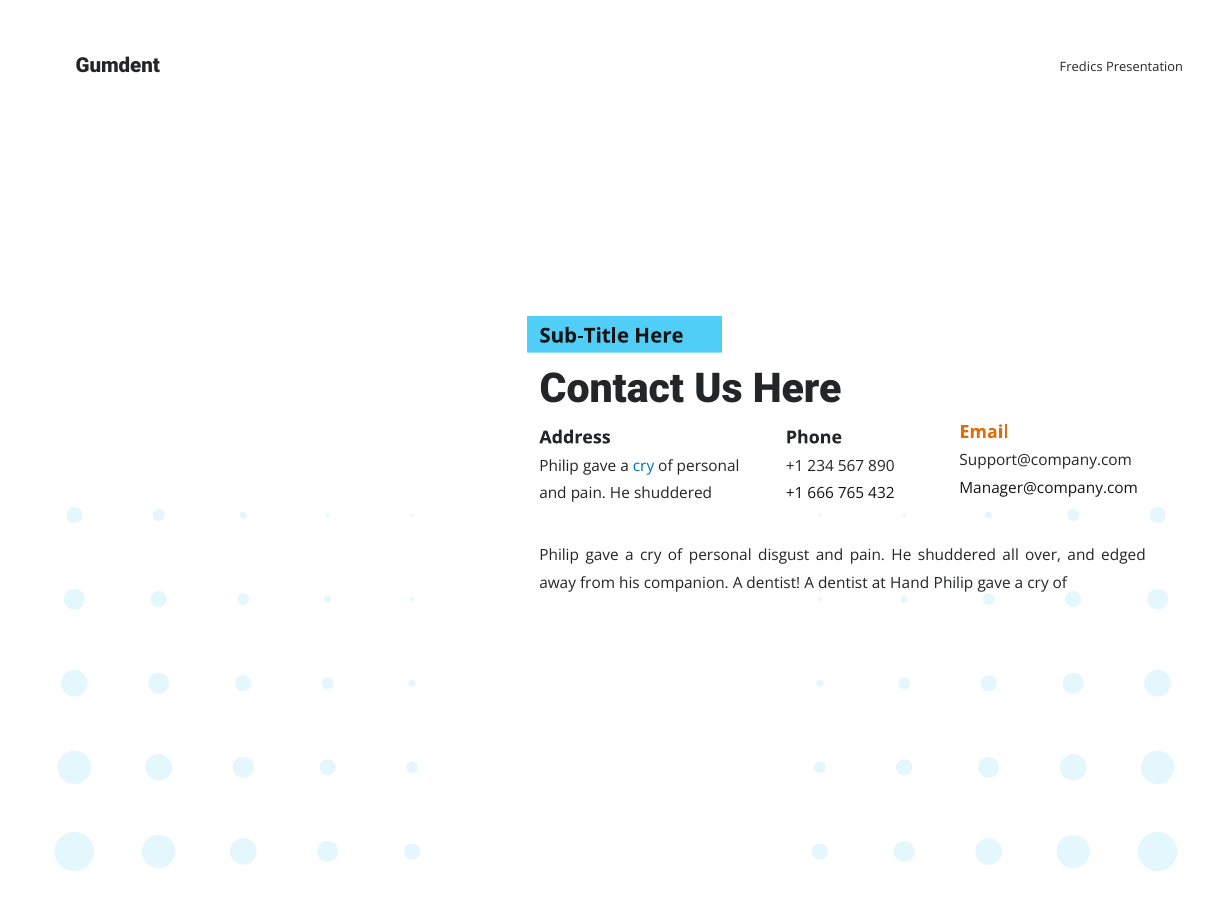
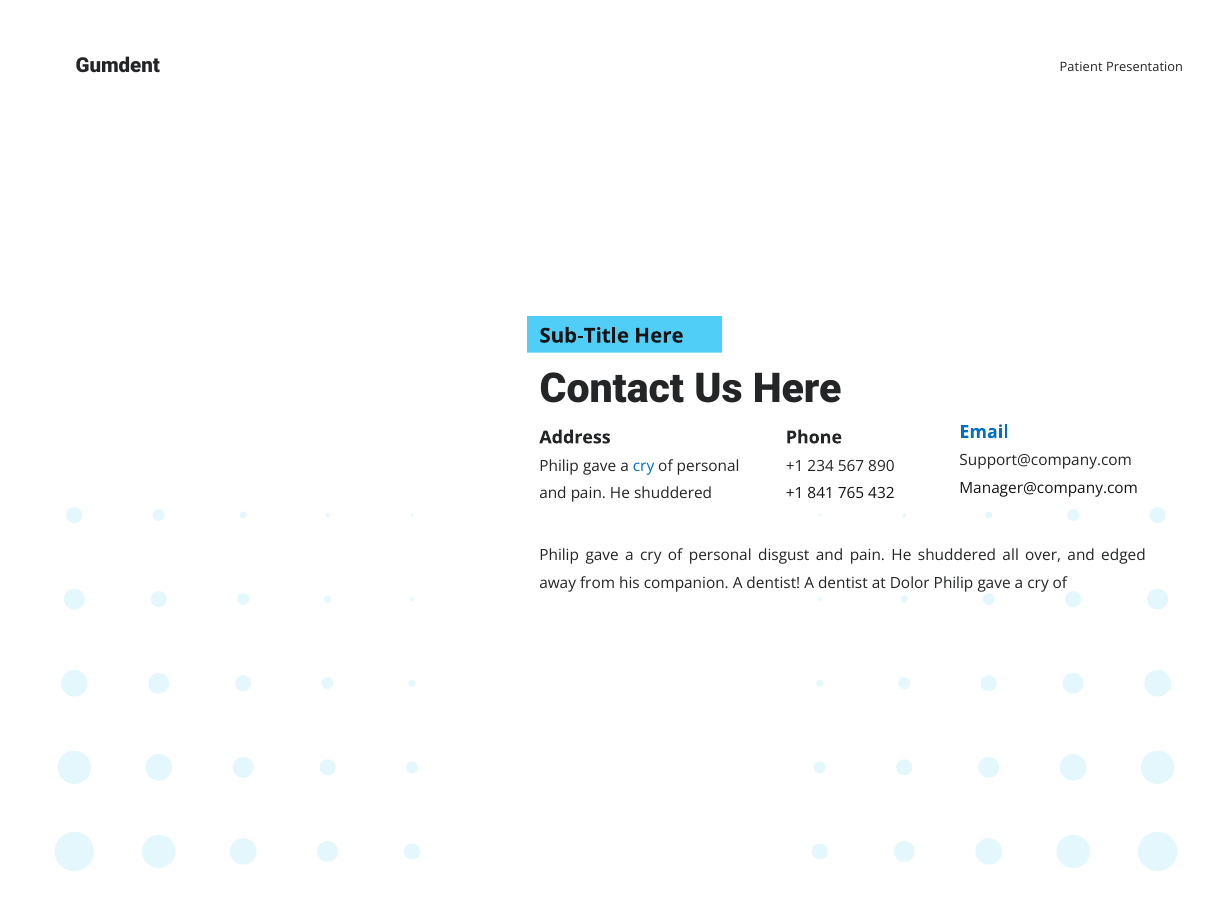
Fredics: Fredics -> Patient (1081, 67)
Email colour: orange -> blue (984, 432)
666: 666 -> 841 (821, 494)
Hand: Hand -> Dolor (910, 583)
